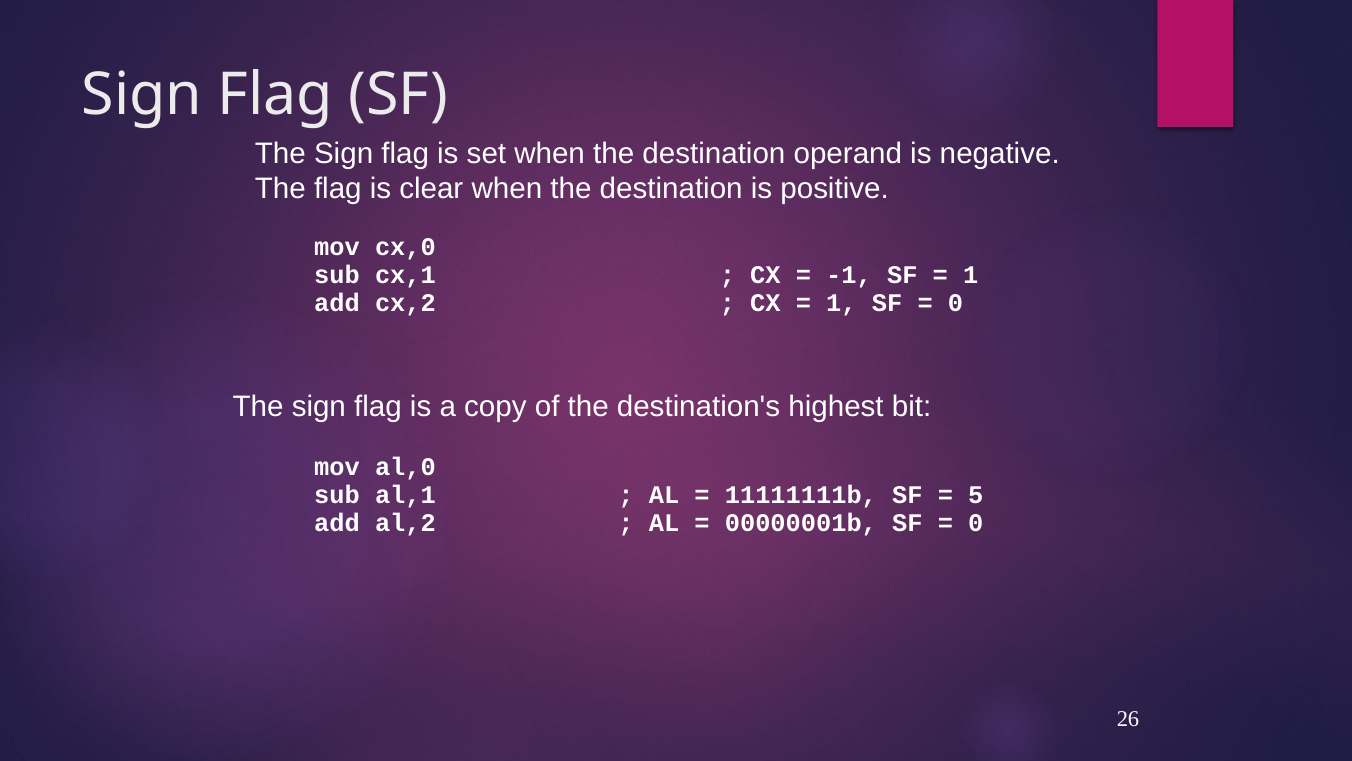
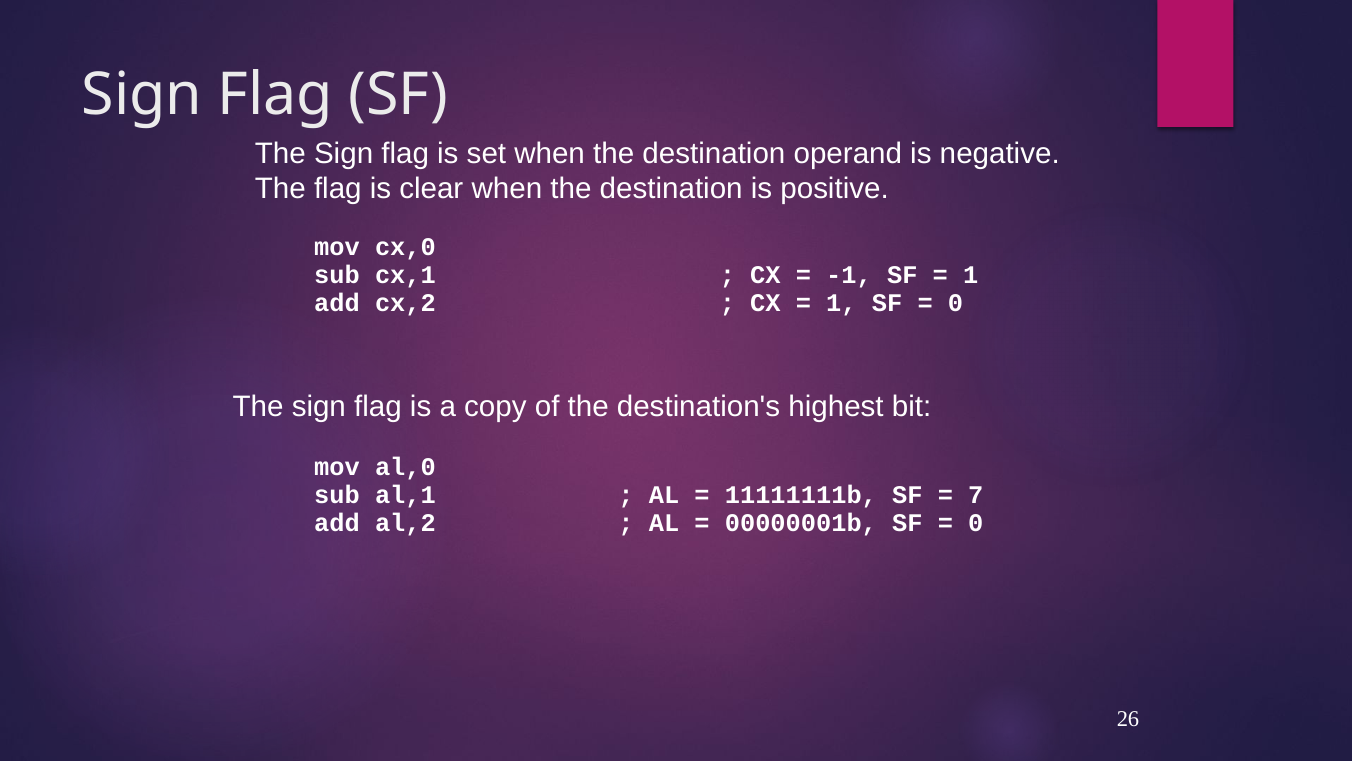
5: 5 -> 7 (976, 495)
